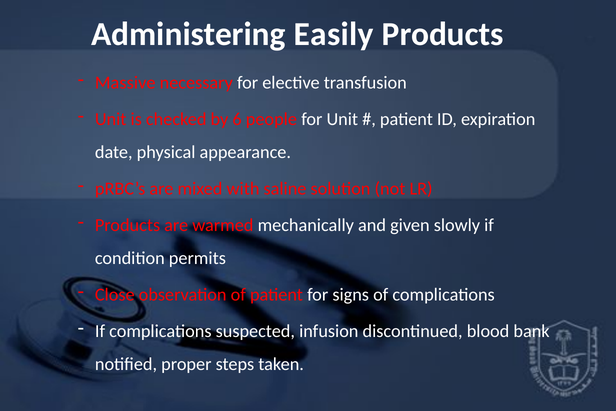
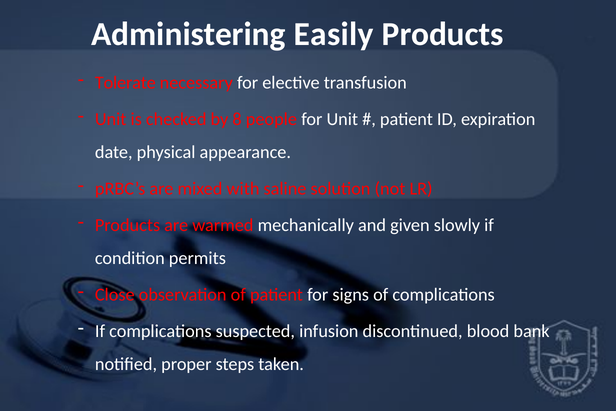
Massive: Massive -> Tolerate (125, 83)
6: 6 -> 8 (237, 119)
